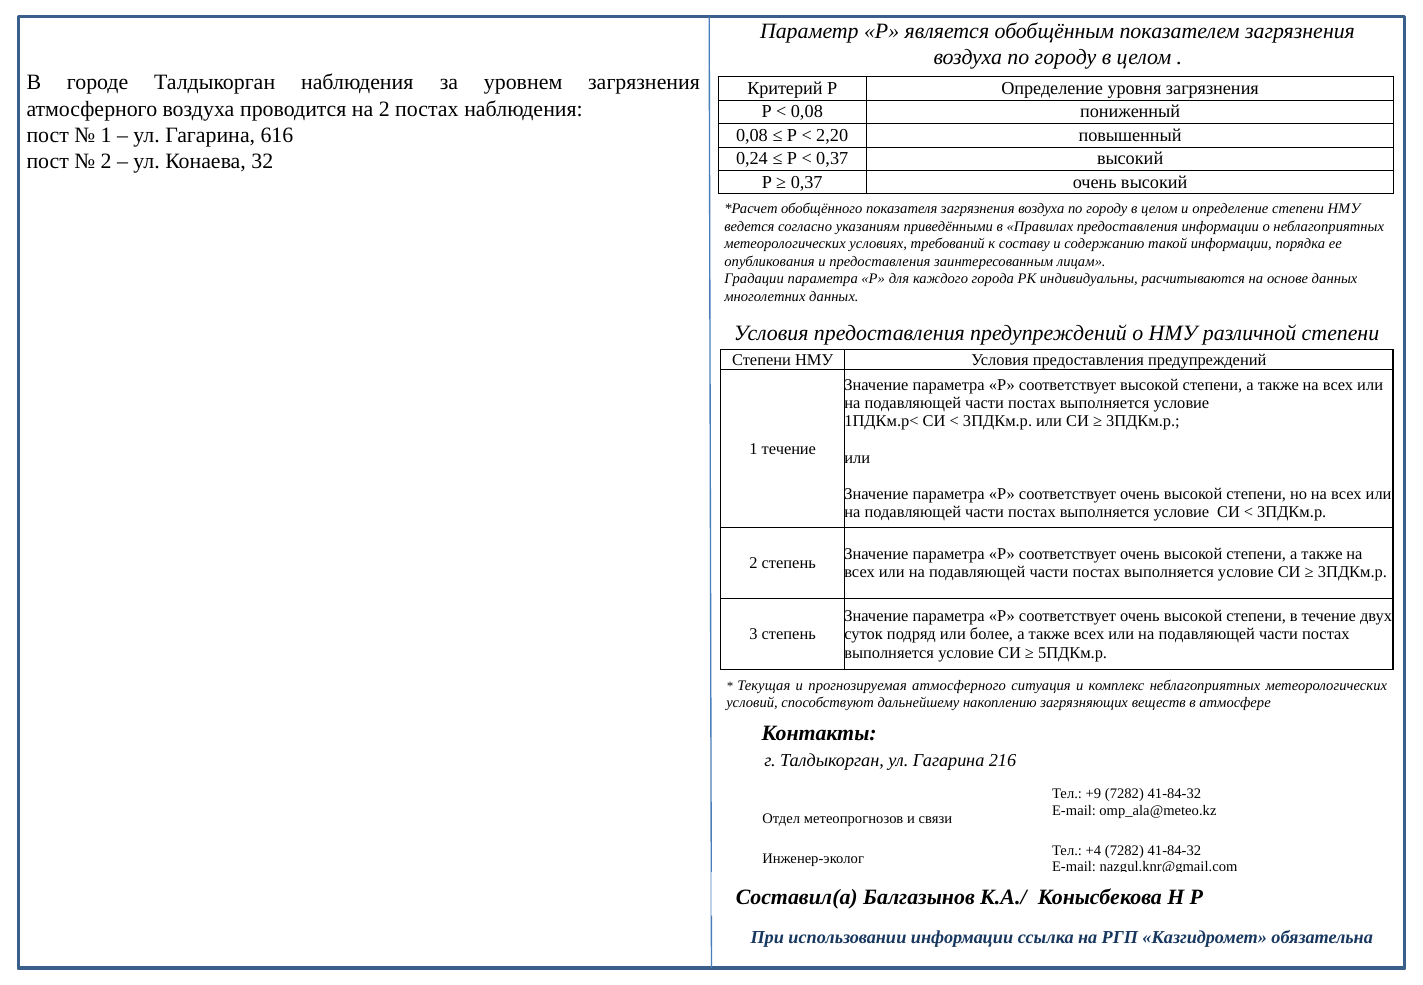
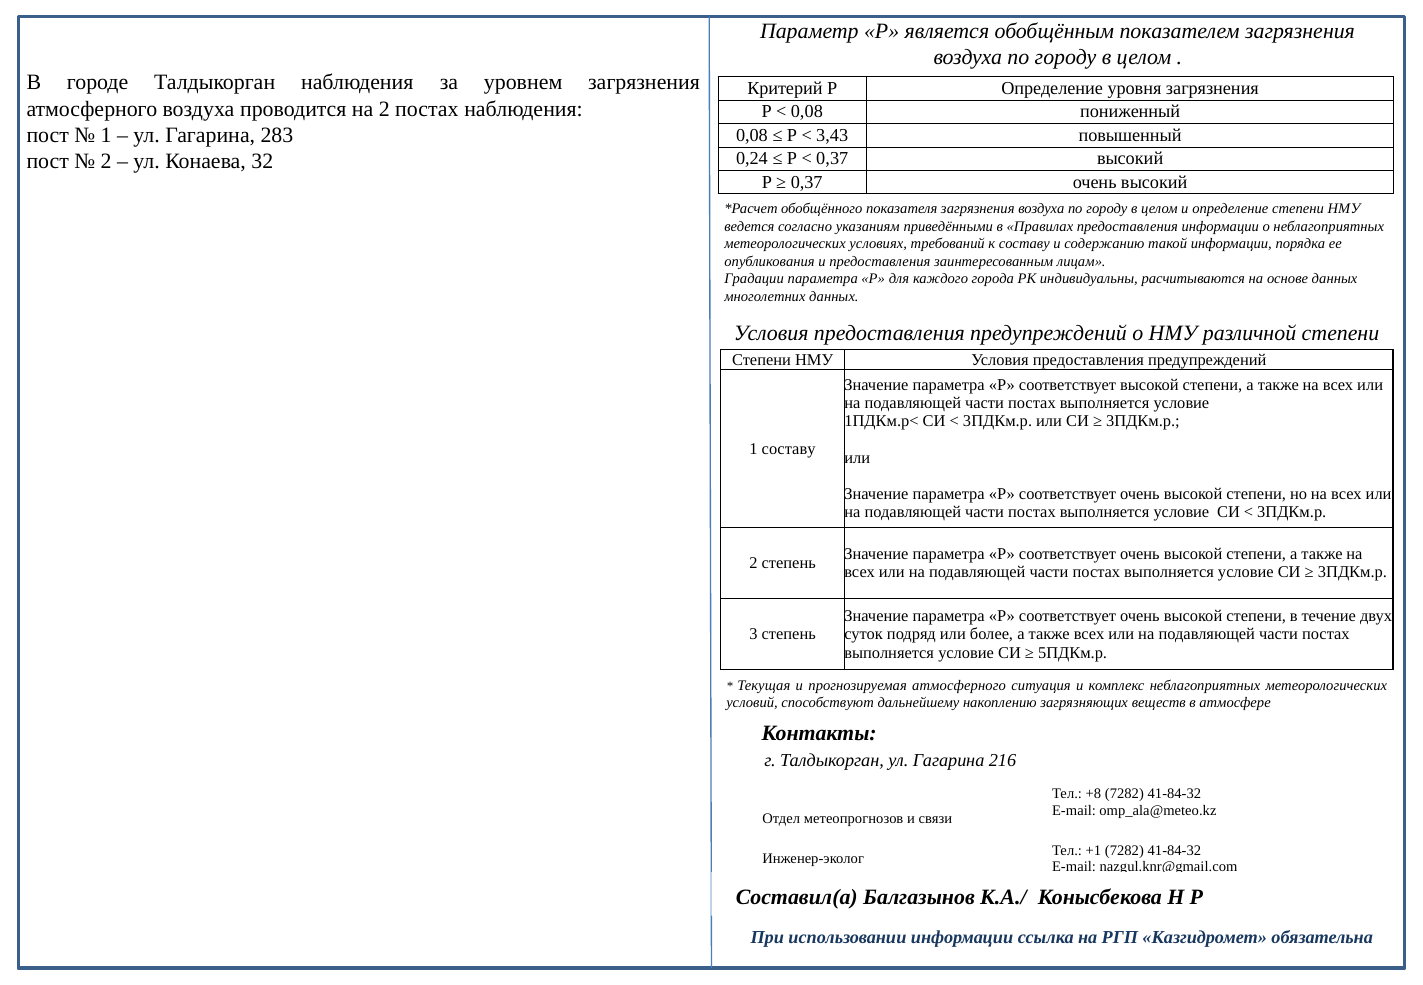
616: 616 -> 283 (277, 135)
2,20: 2,20 -> 3,43 (832, 135)
1 течение: течение -> составу (789, 449)
+9: +9 -> +8 (1093, 794)
+4: +4 -> +1 (1093, 851)
